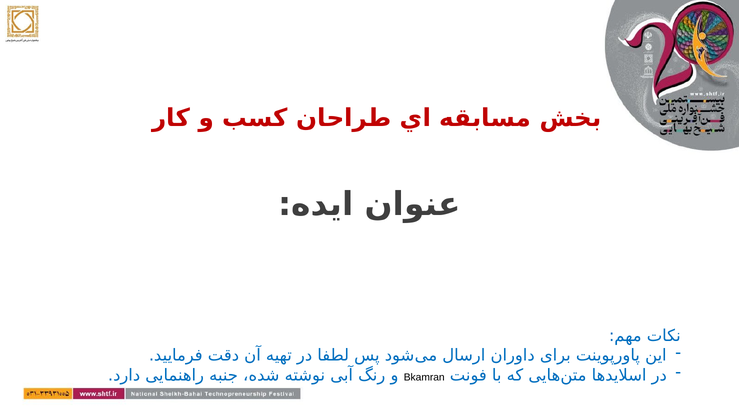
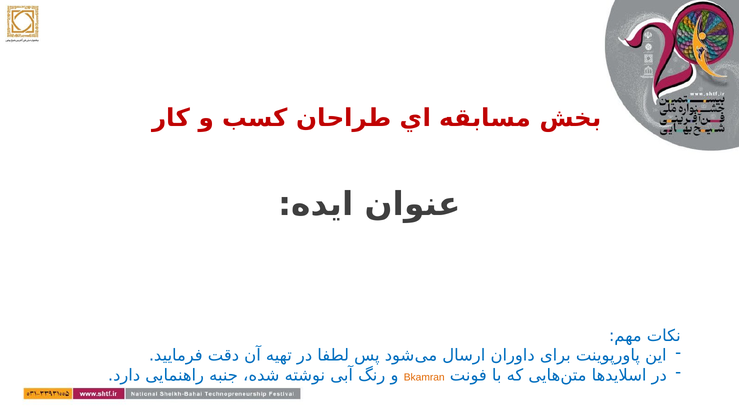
Bkamran colour: black -> orange (424, 377)
